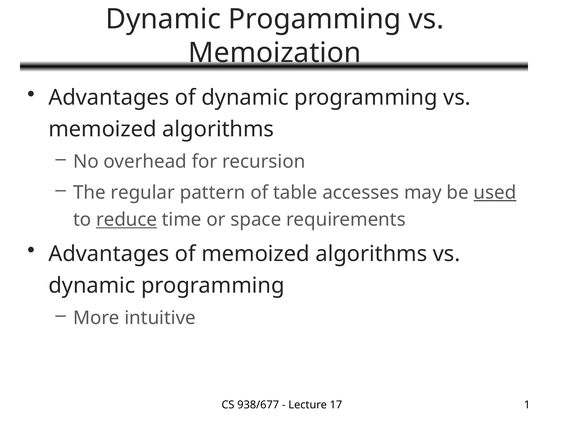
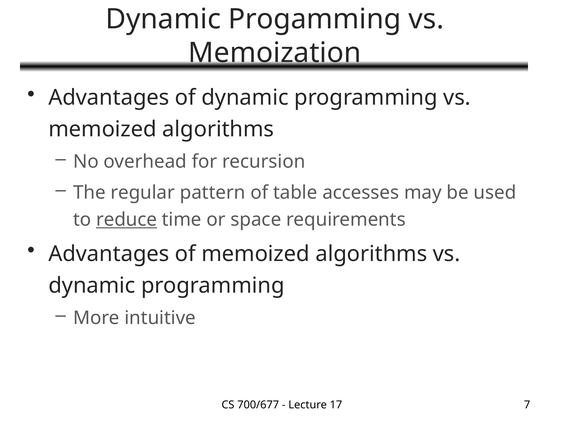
used underline: present -> none (495, 193)
938/677: 938/677 -> 700/677 (258, 405)
1: 1 -> 7 (527, 405)
